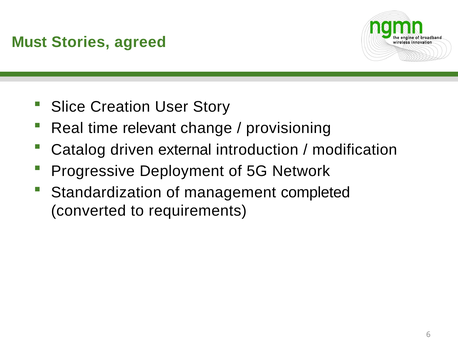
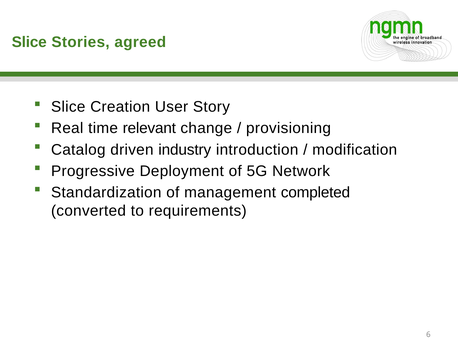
Must: Must -> Slice (29, 42)
external: external -> industry (185, 149)
